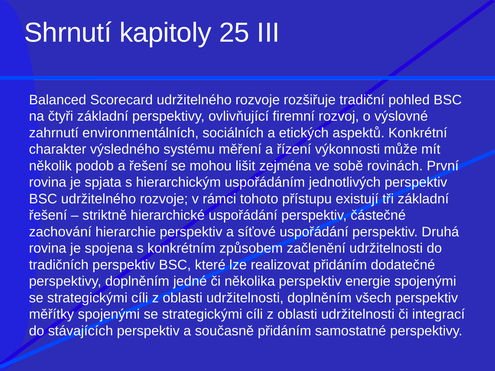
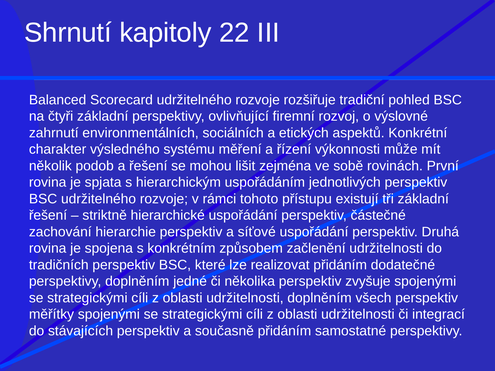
25: 25 -> 22 (234, 33)
energie: energie -> zvyšuje (368, 282)
